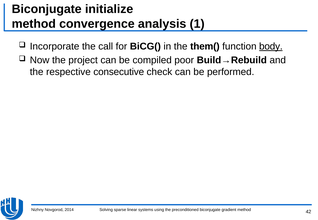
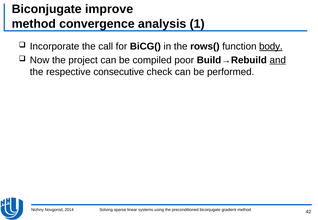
initialize: initialize -> improve (109, 9)
them(: them( -> rows( (205, 46)
and underline: none -> present (278, 60)
